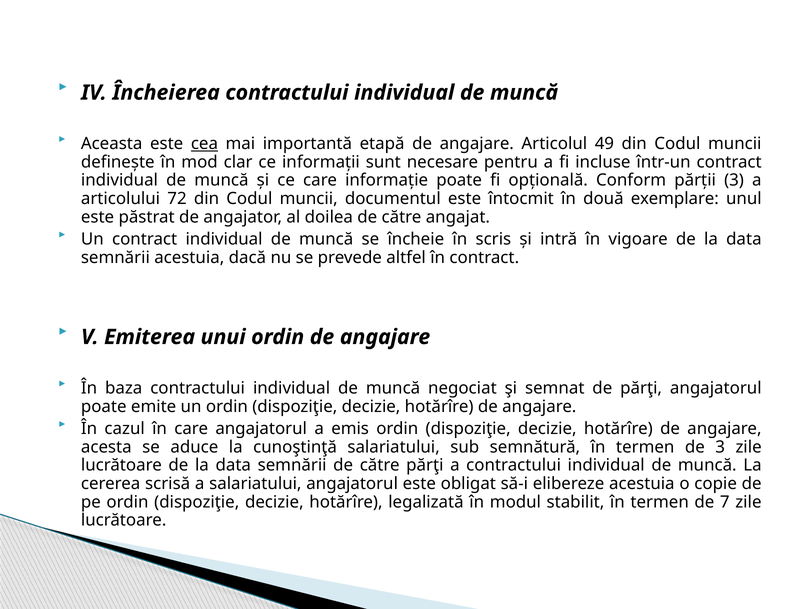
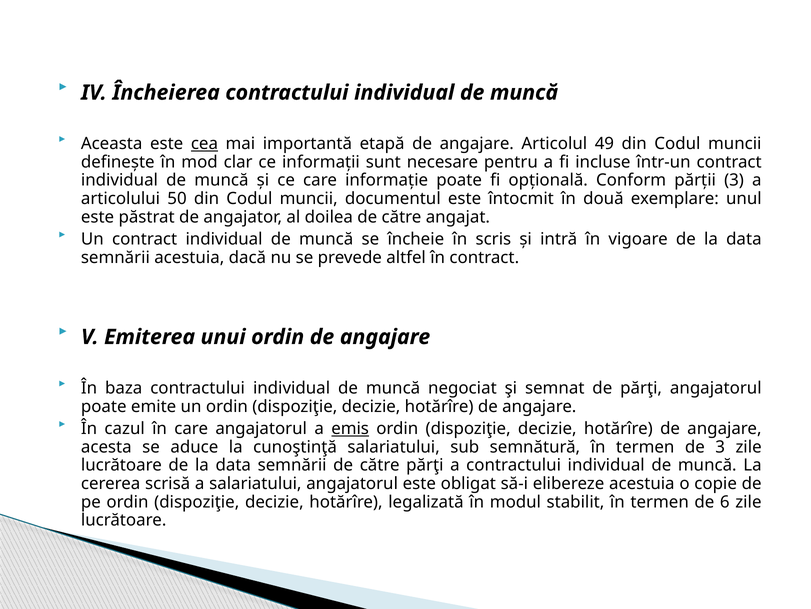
72: 72 -> 50 (177, 198)
emis underline: none -> present (350, 428)
7: 7 -> 6 (725, 501)
